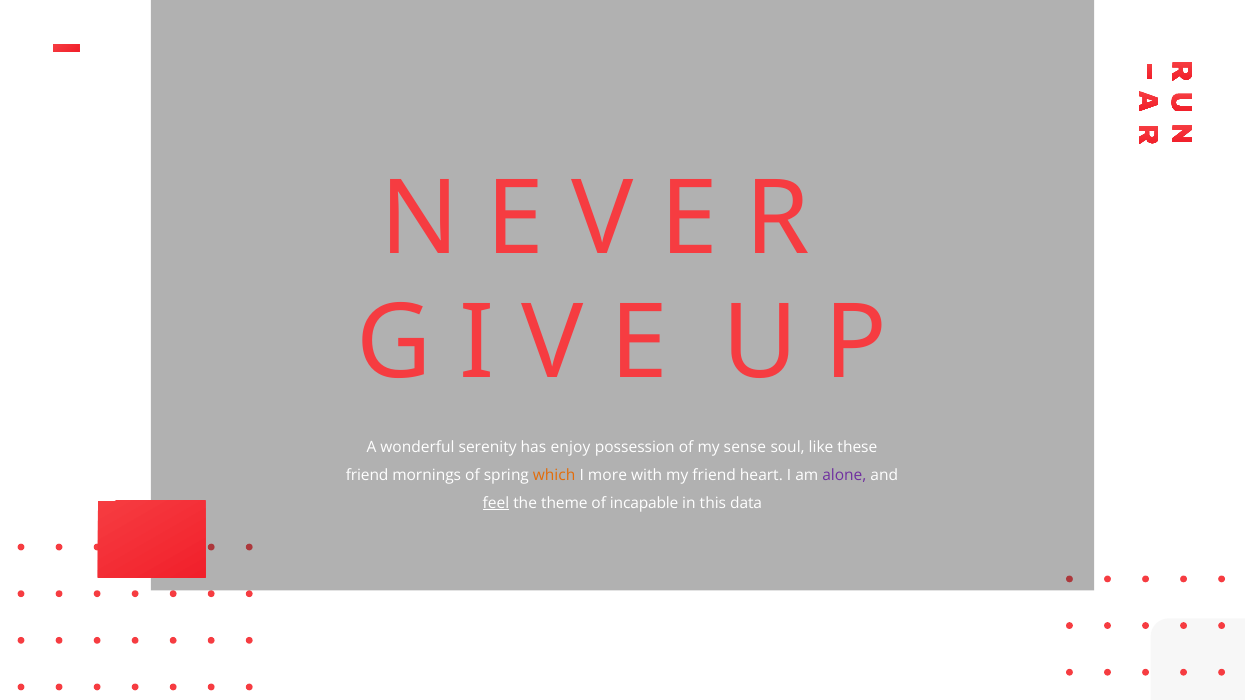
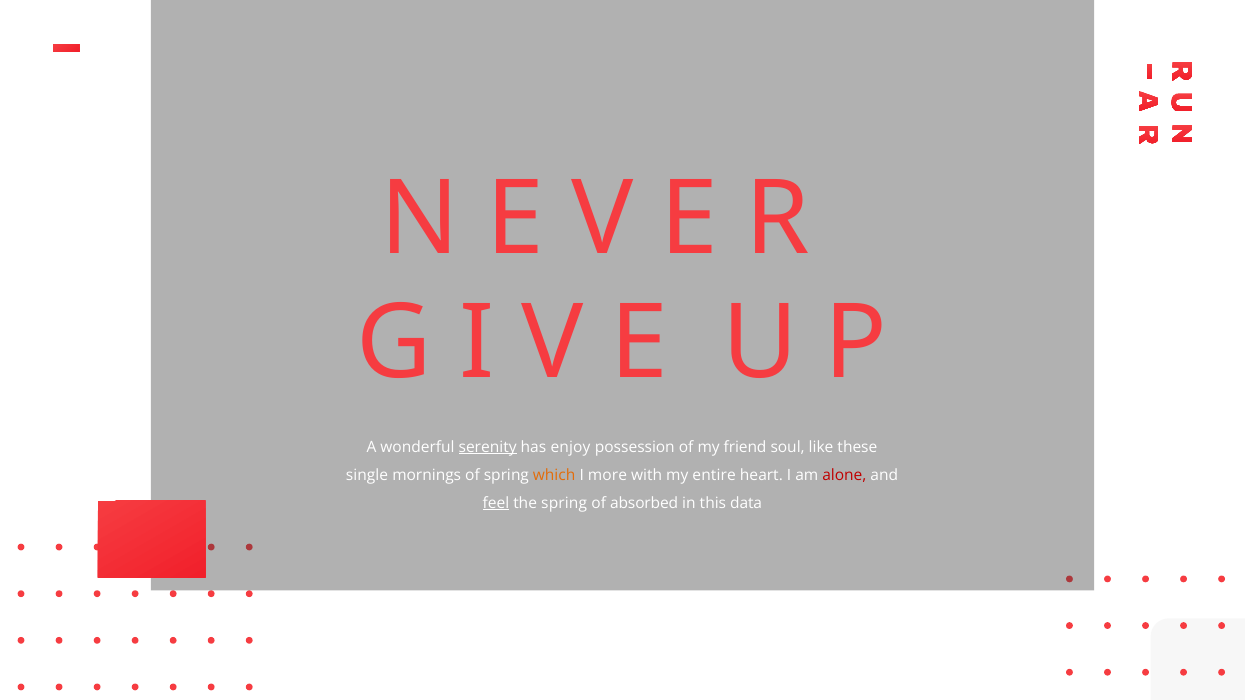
serenity underline: none -> present (488, 447)
sense: sense -> friend (745, 447)
friend: friend -> single (367, 475)
my friend: friend -> entire (714, 475)
alone colour: purple -> red (844, 475)
the theme: theme -> spring (564, 503)
incapable: incapable -> absorbed (644, 503)
